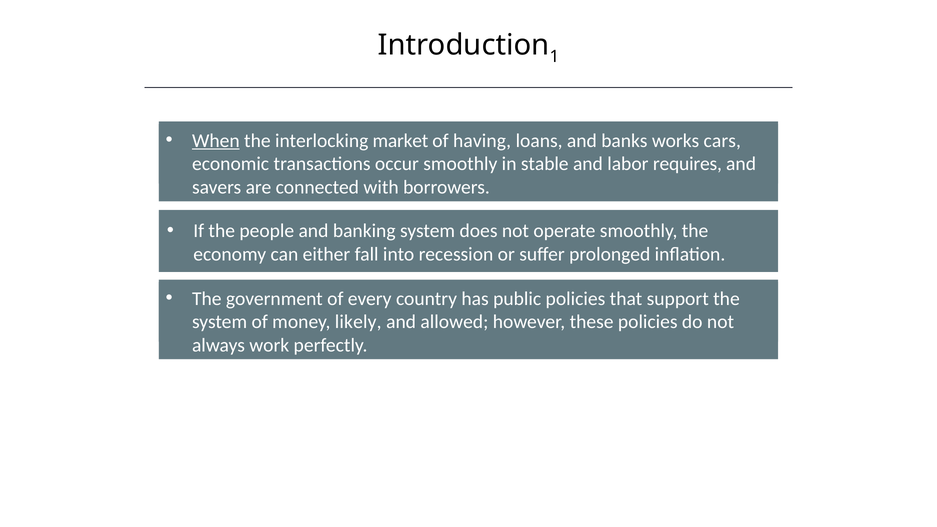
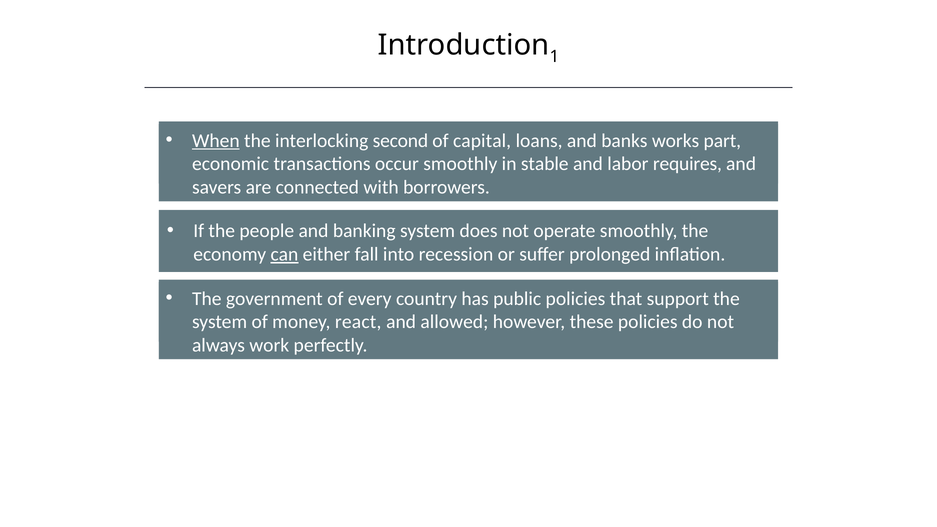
market: market -> second (400, 141)
having: having -> capital (482, 141)
cars: cars -> part (722, 141)
can underline: none -> present (284, 254)
likely: likely -> react (358, 322)
